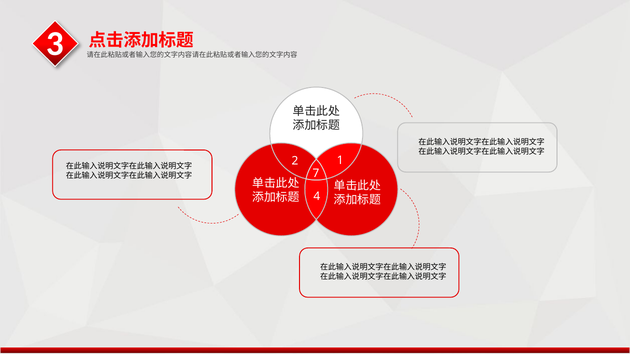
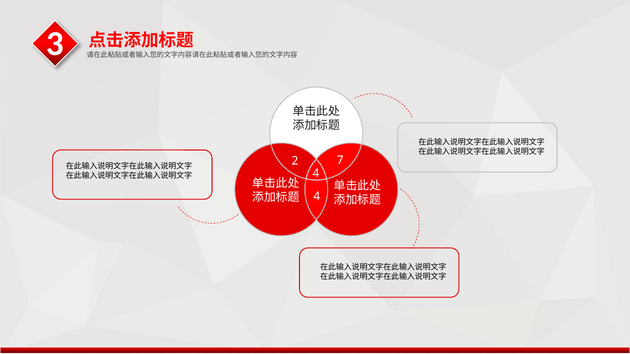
1: 1 -> 7 (340, 160)
7: 7 -> 4 (316, 173)
